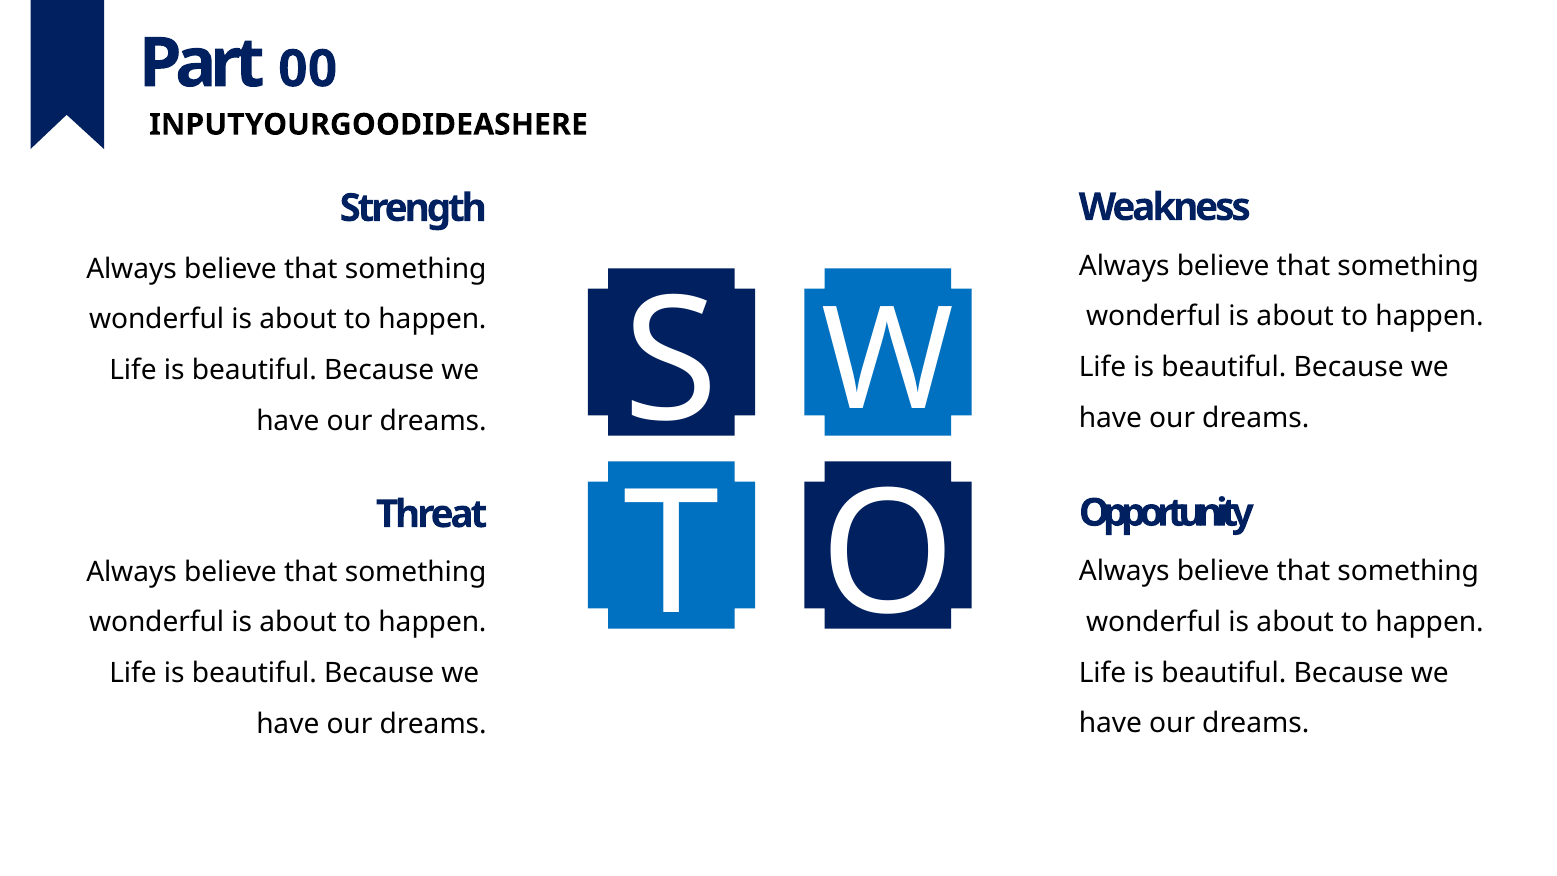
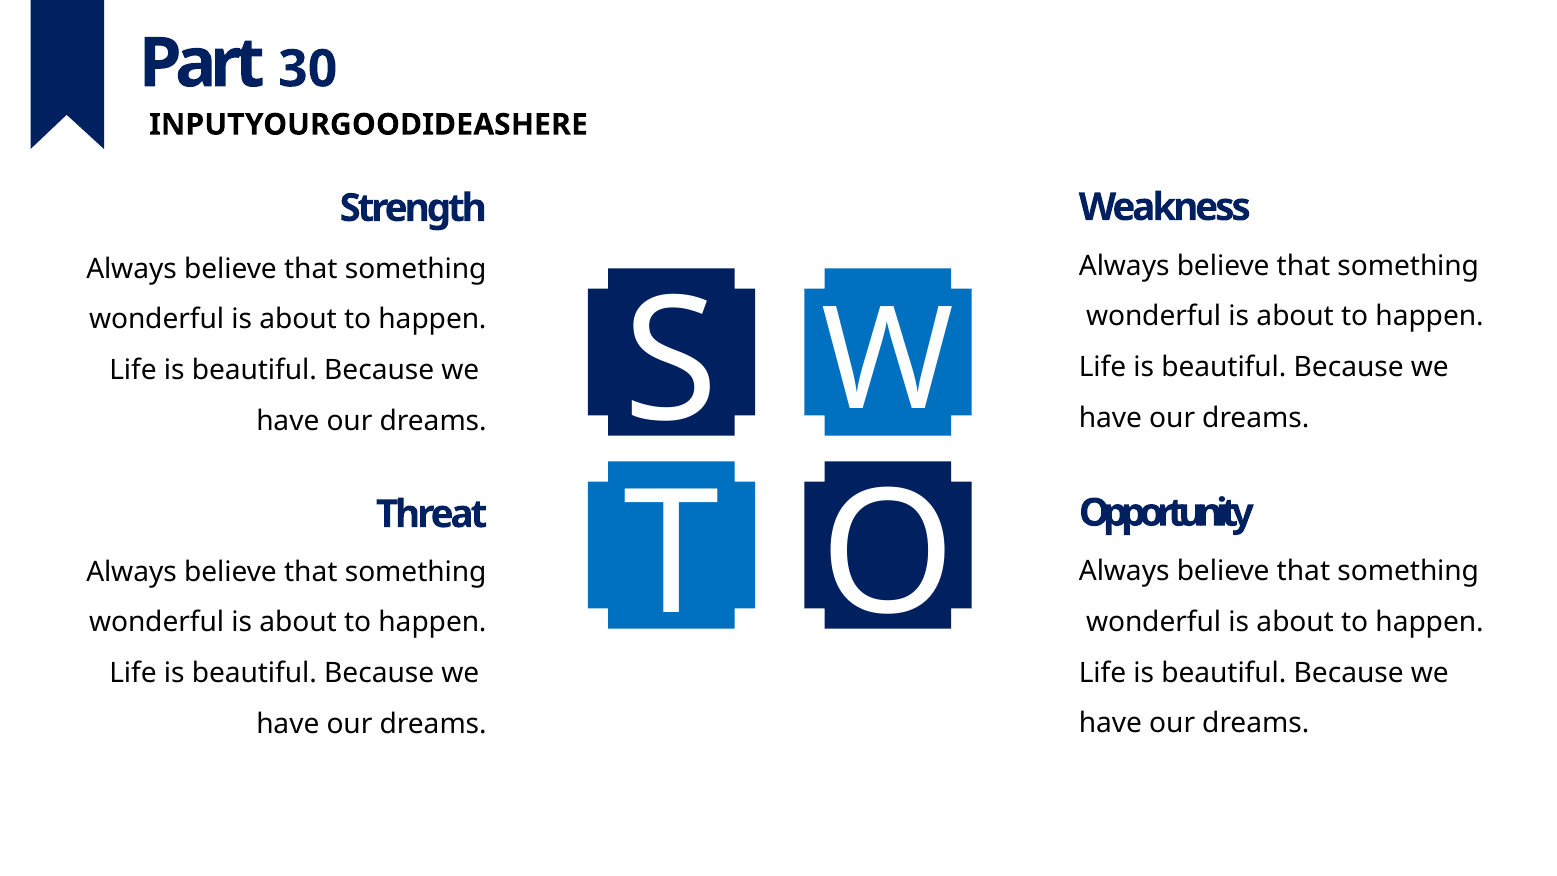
00: 00 -> 30 (308, 69)
